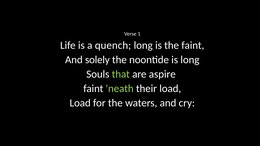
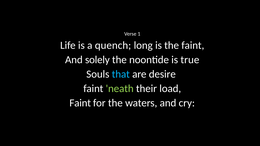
is long: long -> true (190, 60)
that colour: light green -> light blue (121, 74)
aspire: aspire -> desire (162, 74)
Load: Load -> Faint (80, 103)
